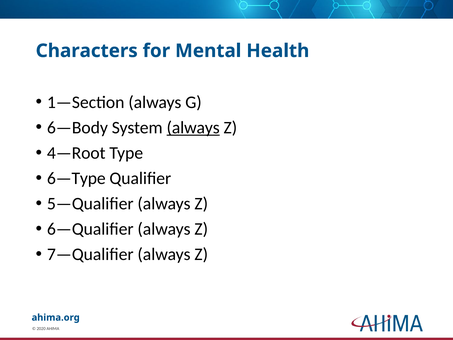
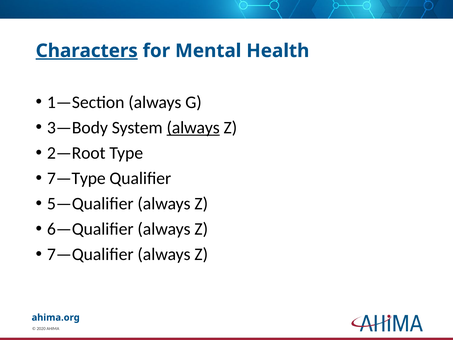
Characters underline: none -> present (87, 51)
6—Body: 6—Body -> 3—Body (77, 127)
4—Root: 4—Root -> 2—Root (76, 153)
6—Type: 6—Type -> 7—Type (76, 178)
